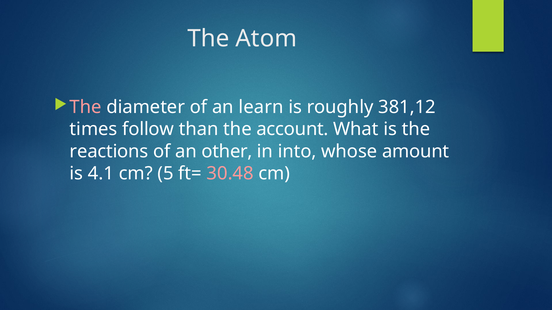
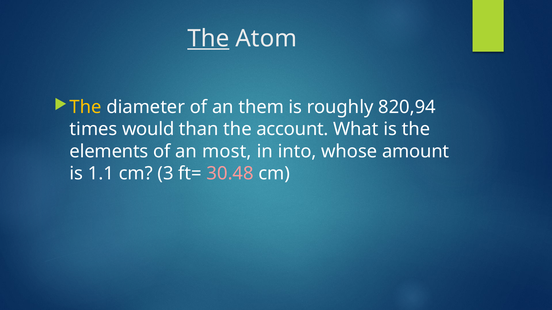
The underline: none -> present (208, 39)
The colour: pink -> yellow (86, 107)
learn: learn -> them (261, 107)
381,12: 381,12 -> 820,94 (407, 107)
follow: follow -> would (148, 129)
reactions: reactions -> elements (109, 152)
other: other -> most (227, 152)
4.1: 4.1 -> 1.1 (101, 174)
5: 5 -> 3 (166, 174)
